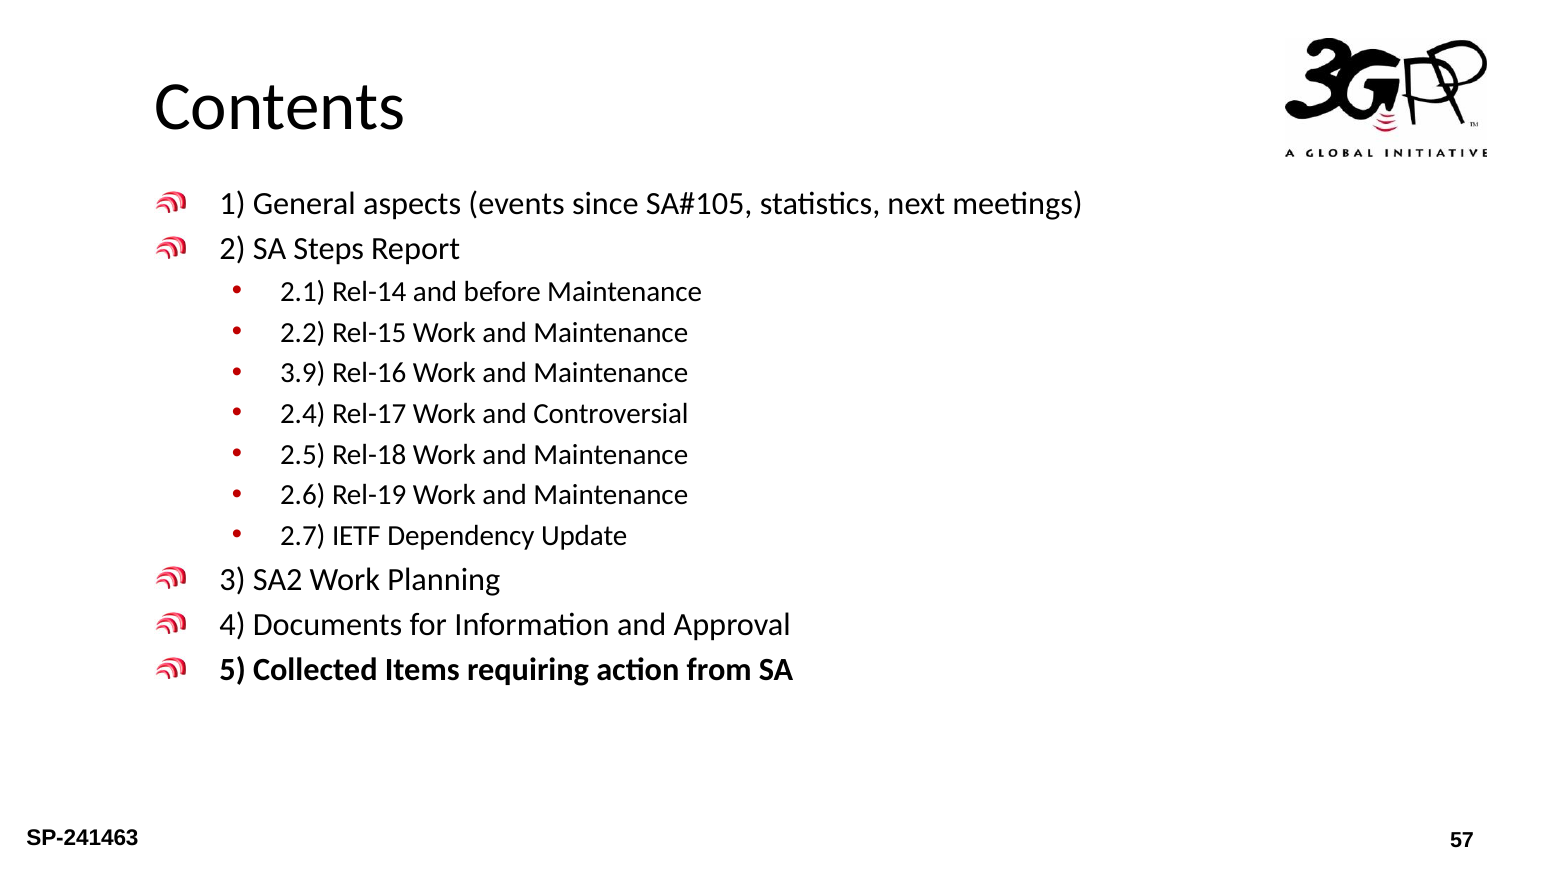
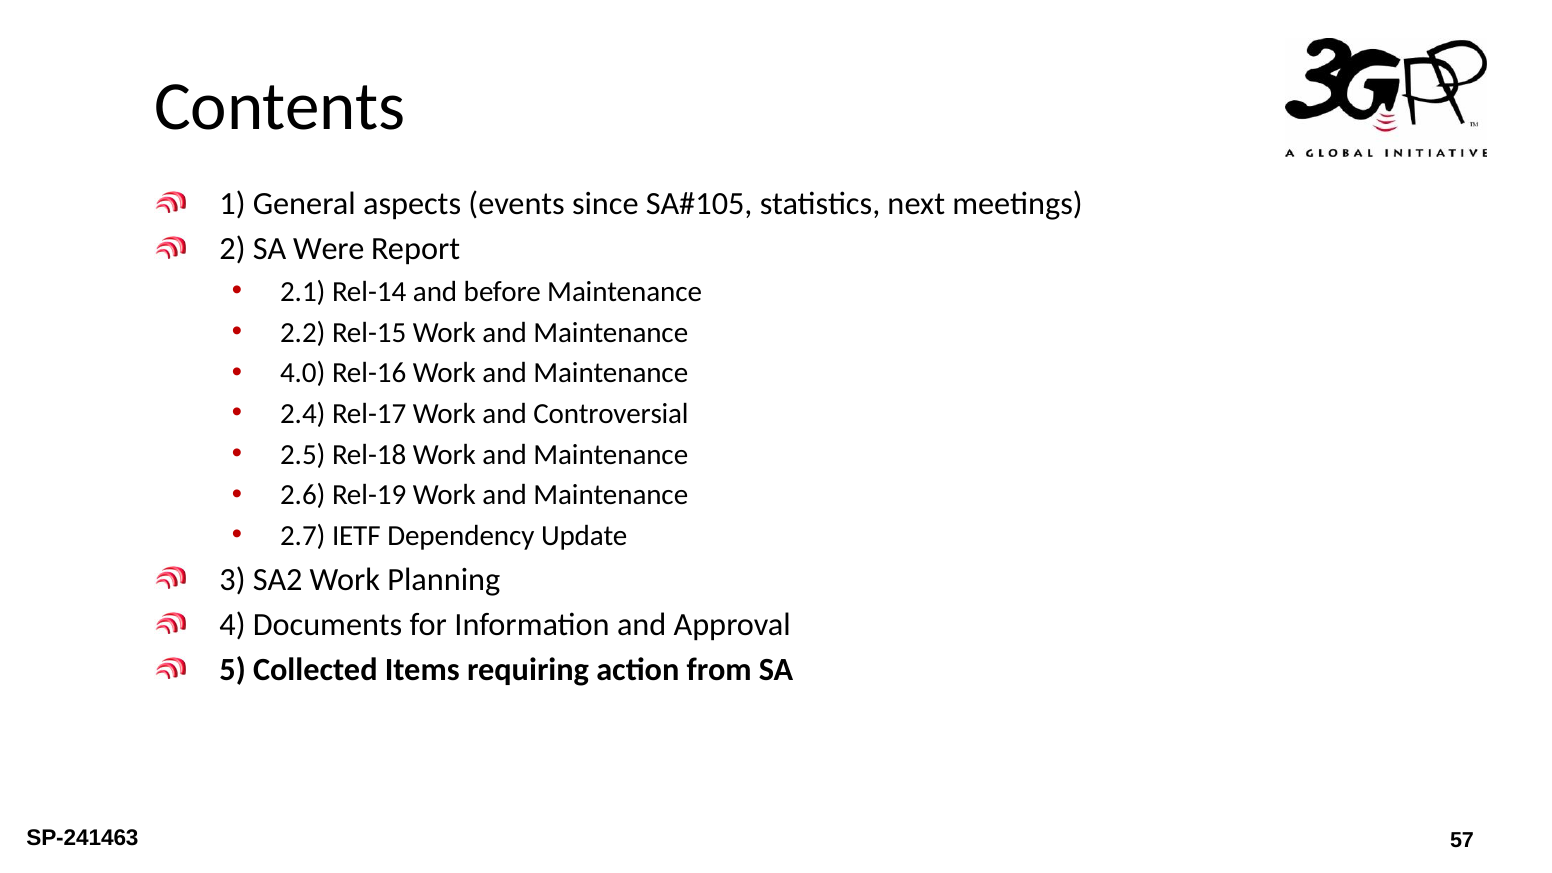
Steps: Steps -> Were (329, 249)
3.9: 3.9 -> 4.0 (303, 373)
